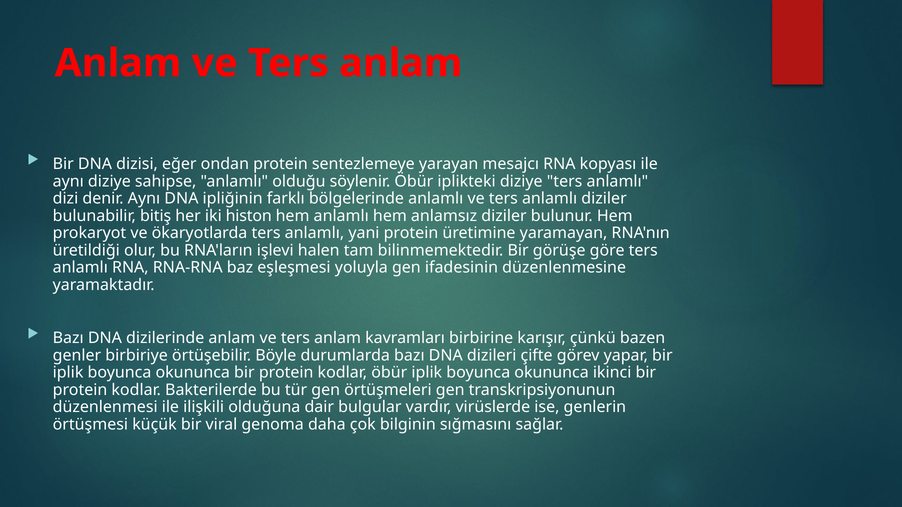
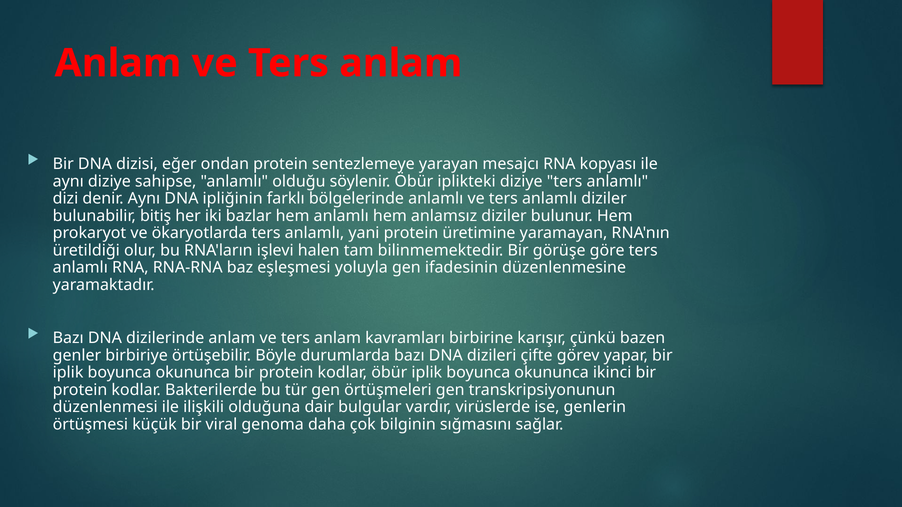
histon: histon -> bazlar (249, 216)
